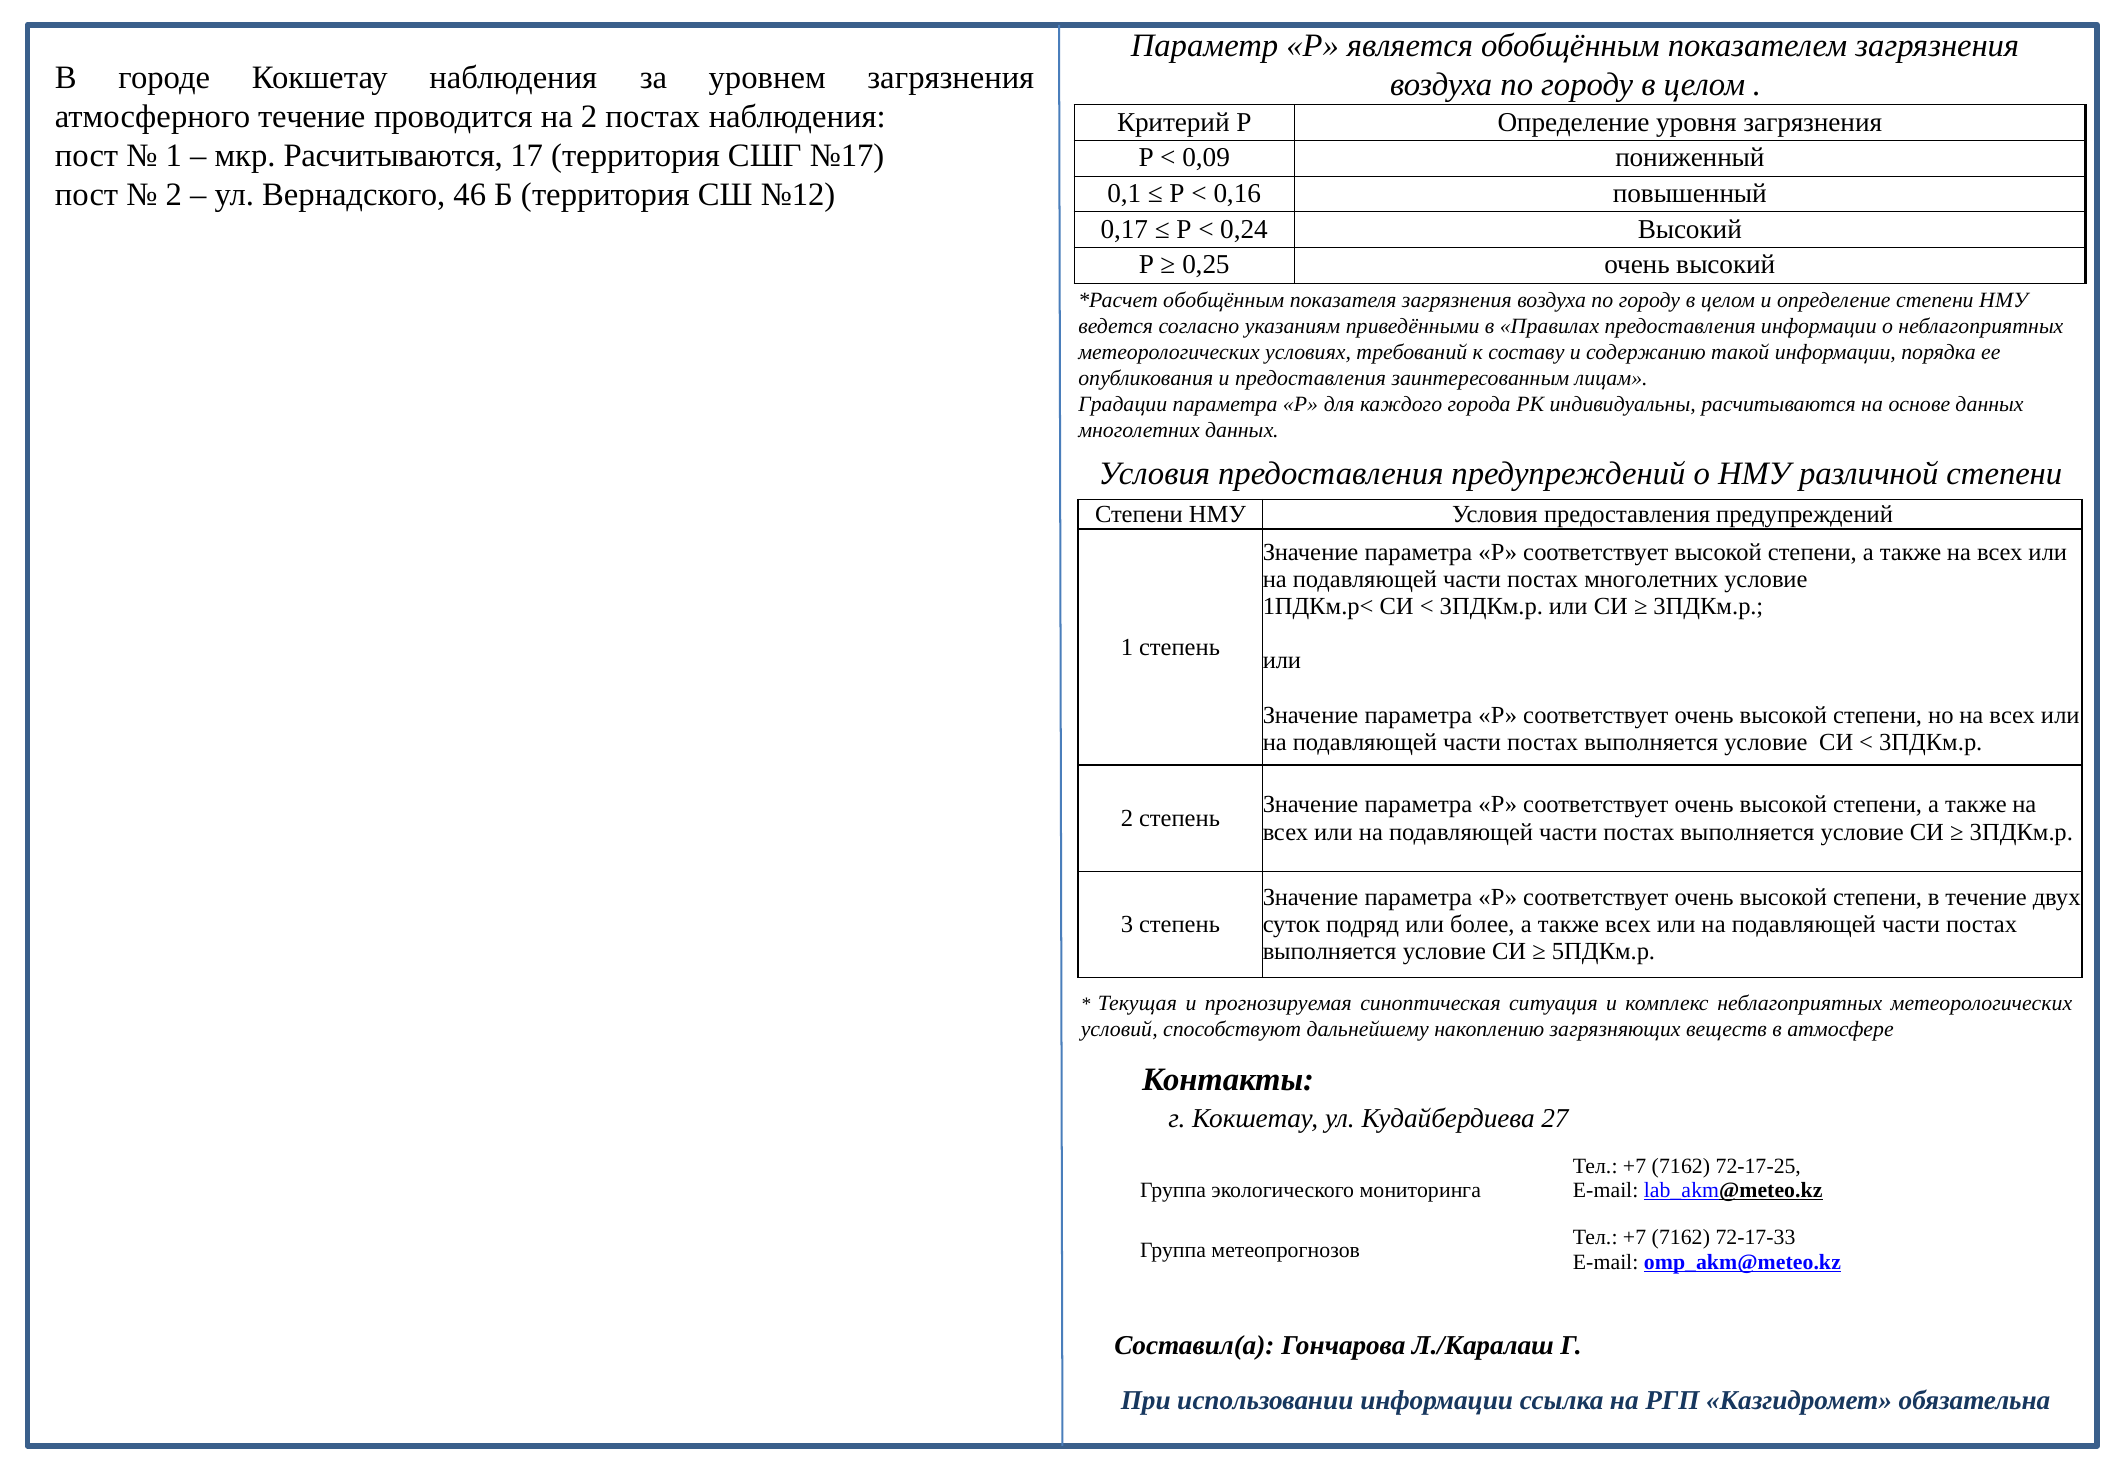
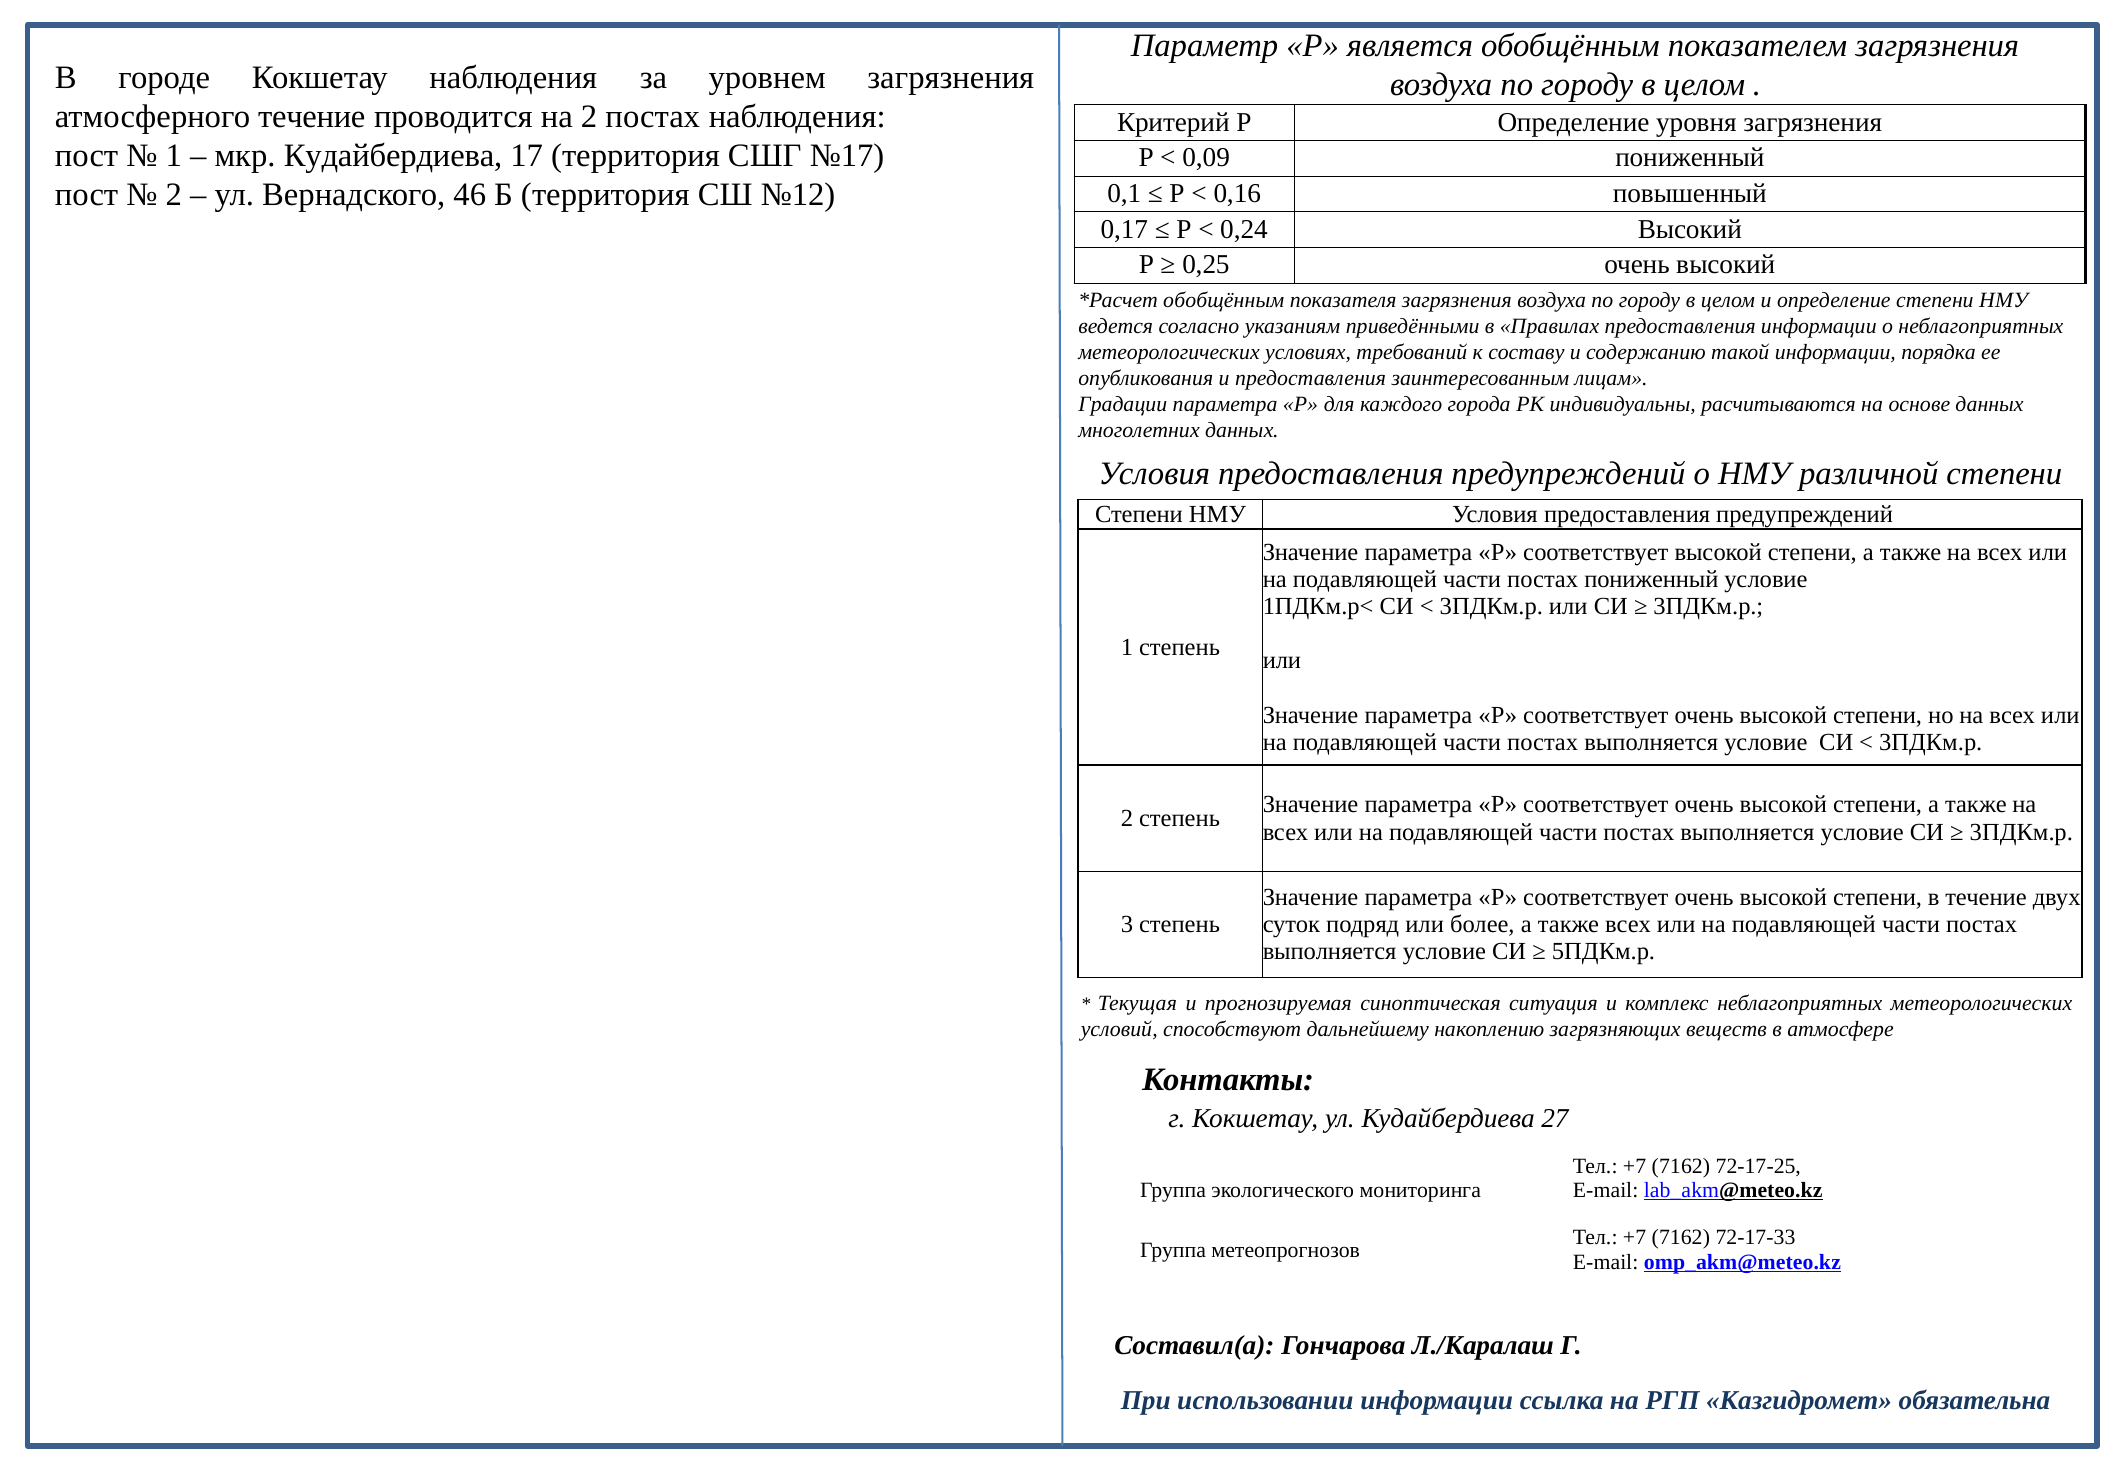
мкр Расчитываются: Расчитываются -> Кудайбердиева (393, 156)
постах многолетних: многолетних -> пониженный (1651, 579)
